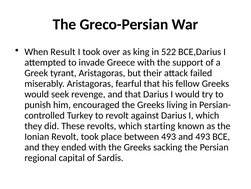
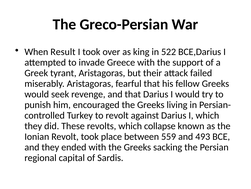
starting: starting -> collapse (160, 126)
between 493: 493 -> 559 (169, 136)
